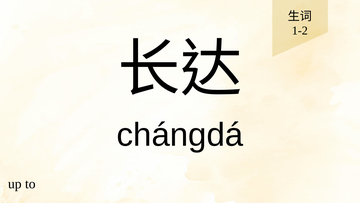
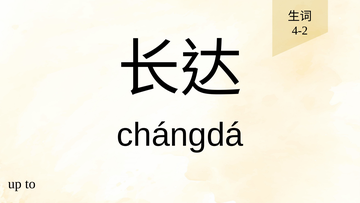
1-2: 1-2 -> 4-2 (300, 31)
